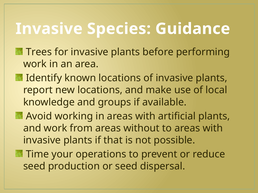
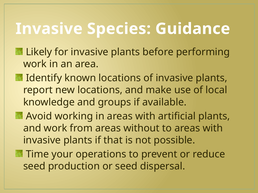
Trees: Trees -> Likely (39, 52)
